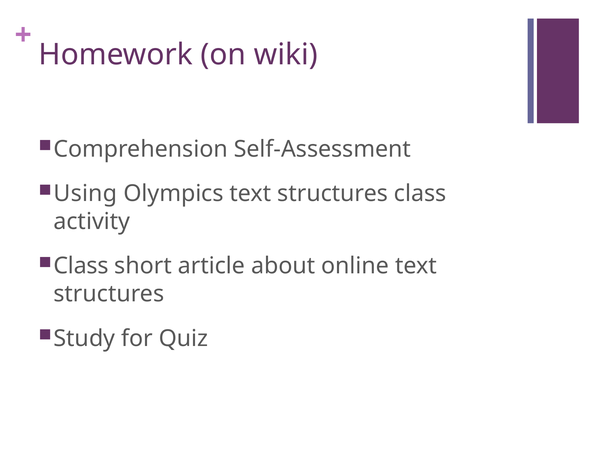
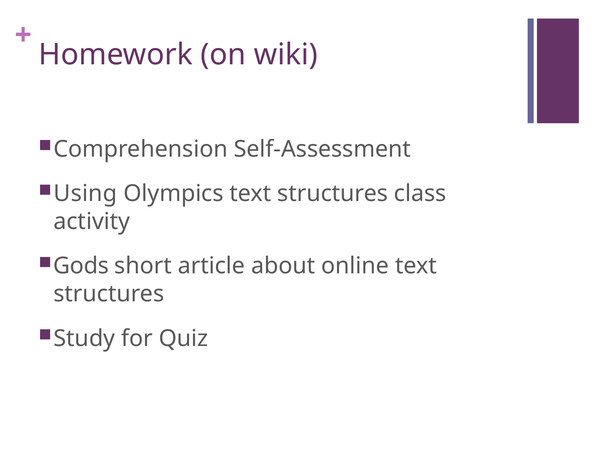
Class: Class -> Gods (81, 266)
